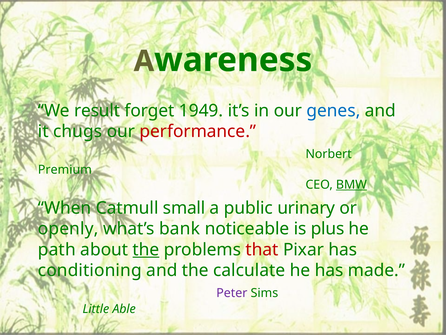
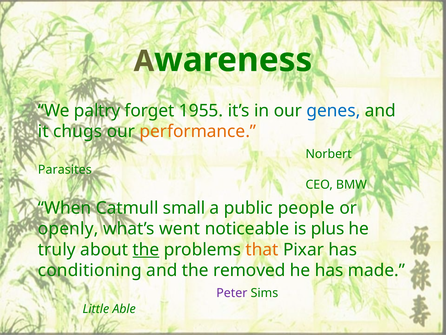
result: result -> paltry (97, 110)
1949: 1949 -> 1955 (201, 110)
performance colour: red -> orange (198, 131)
Premium: Premium -> Parasites (65, 170)
BMW underline: present -> none (351, 185)
urinary: urinary -> people (306, 208)
bank: bank -> went (180, 228)
path: path -> truly (57, 249)
that colour: red -> orange (262, 249)
calculate: calculate -> removed (249, 270)
